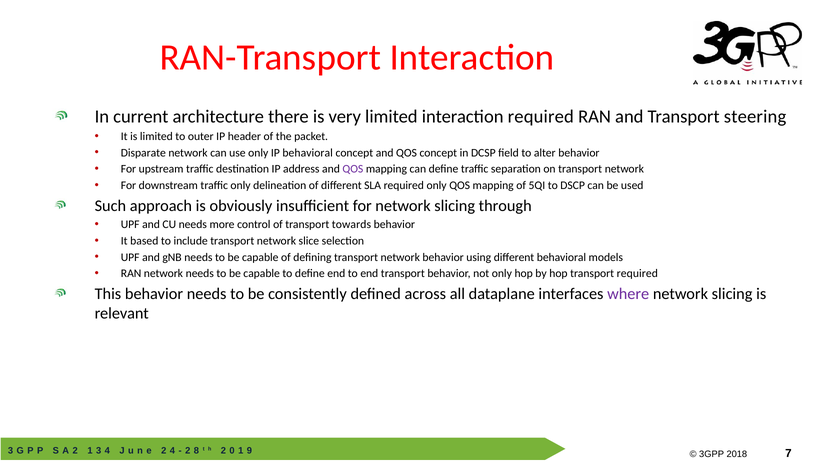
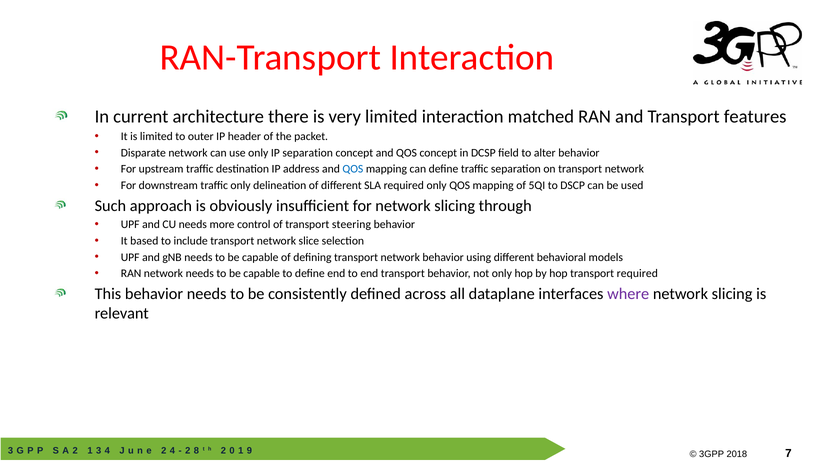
interaction required: required -> matched (541, 116)
steering: steering -> features (755, 116)
IP behavioral: behavioral -> separation (308, 153)
QOS colour: purple -> blue (353, 169)
towards: towards -> steering (351, 224)
